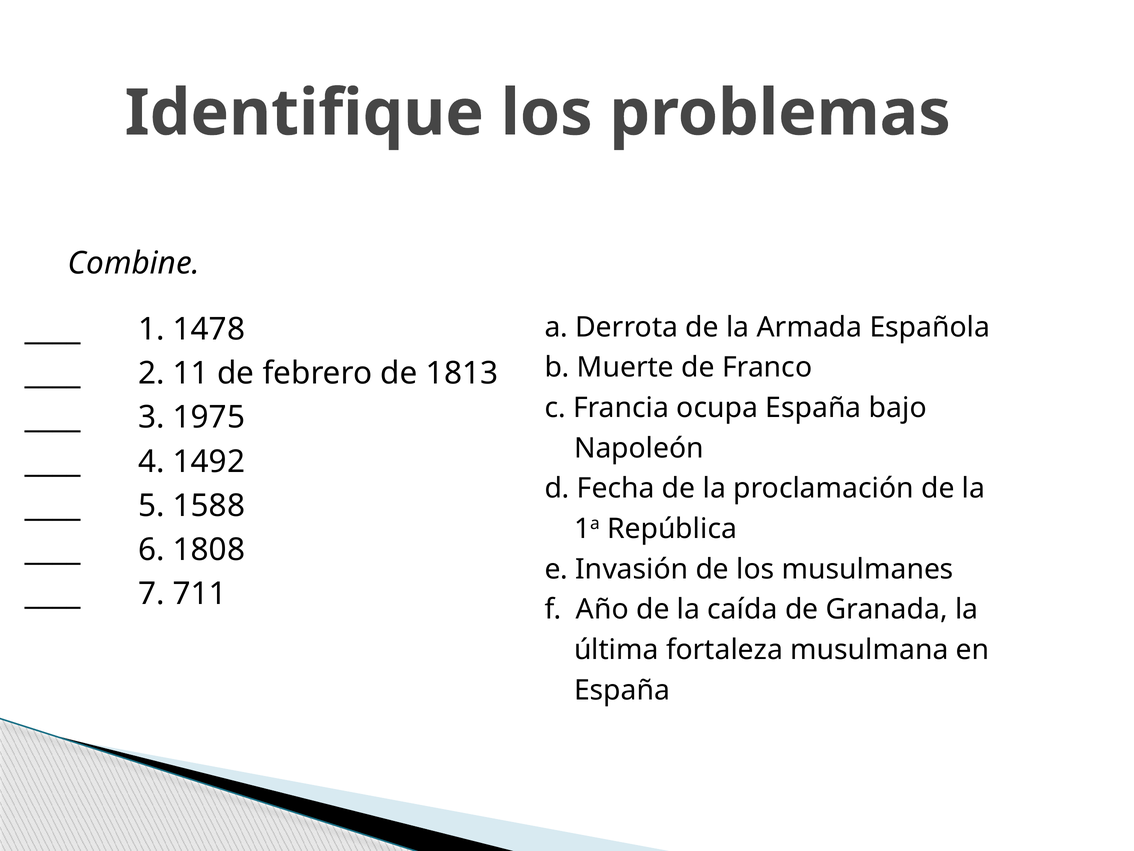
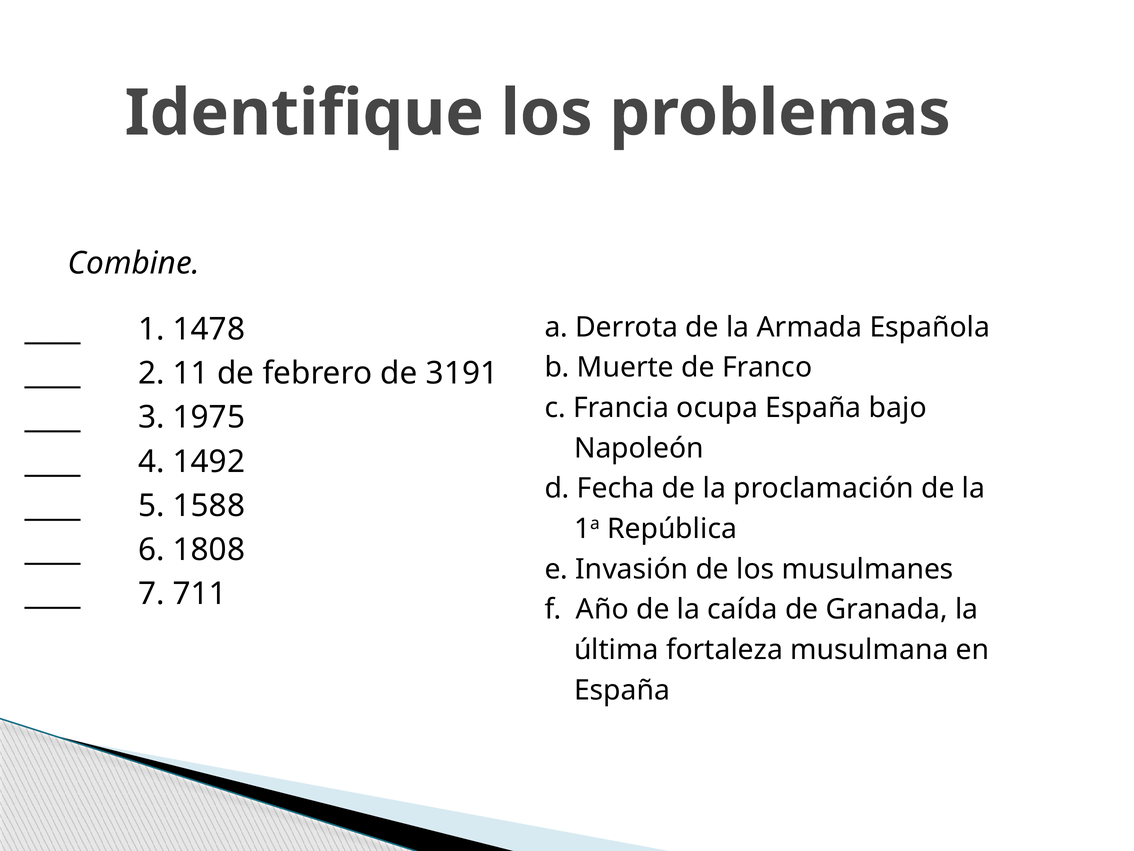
1813: 1813 -> 3191 (462, 373)
